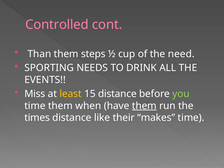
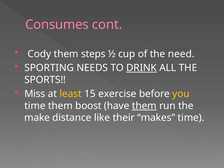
Controlled: Controlled -> Consumes (57, 25)
Than: Than -> Cody (39, 54)
DRINK underline: none -> present (141, 68)
EVENTS: EVENTS -> SPORTS (45, 80)
15 distance: distance -> exercise (117, 94)
you colour: light green -> yellow (181, 94)
when: when -> boost (88, 106)
times: times -> make (37, 118)
